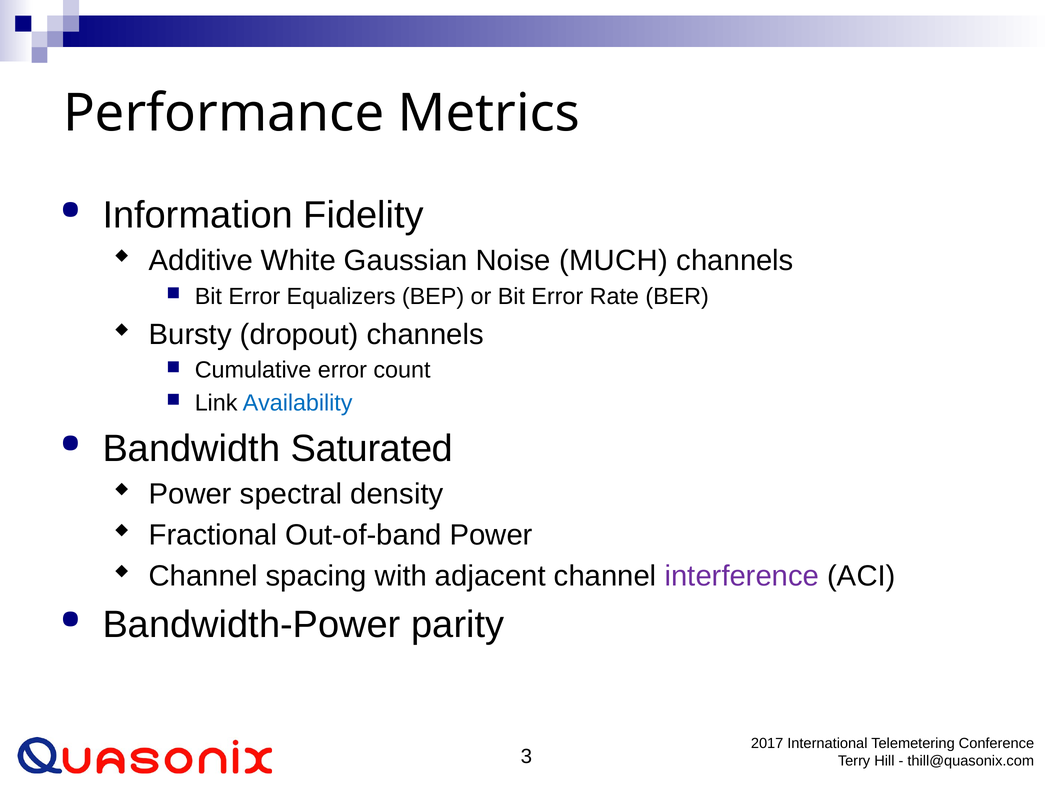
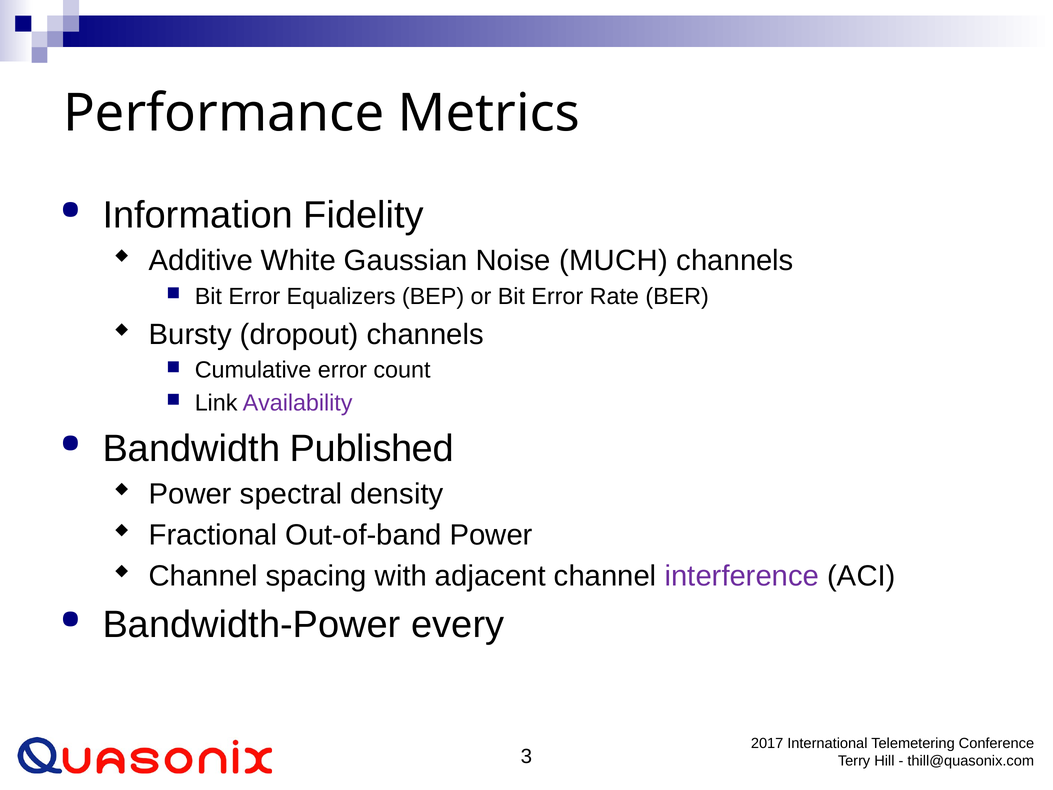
Availability colour: blue -> purple (298, 403)
Saturated: Saturated -> Published (372, 448)
parity: parity -> every (458, 624)
